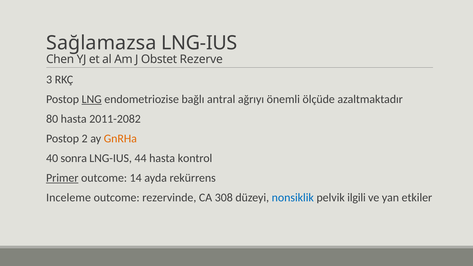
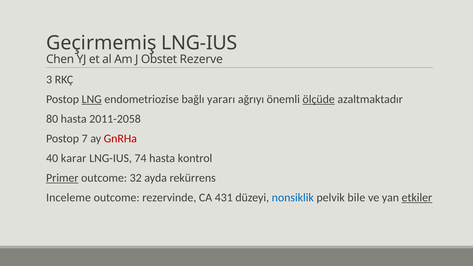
Sağlamazsa: Sağlamazsa -> Geçirmemiş (101, 43)
antral: antral -> yararı (221, 99)
ölçüde underline: none -> present (319, 99)
2011-2082: 2011-2082 -> 2011-2058 (115, 119)
2: 2 -> 7 (85, 139)
GnRHa colour: orange -> red (120, 139)
sonra: sonra -> karar (74, 158)
44: 44 -> 74 (141, 158)
14: 14 -> 32 (136, 178)
308: 308 -> 431 (224, 198)
ilgili: ilgili -> bile (356, 198)
etkiler underline: none -> present (417, 198)
